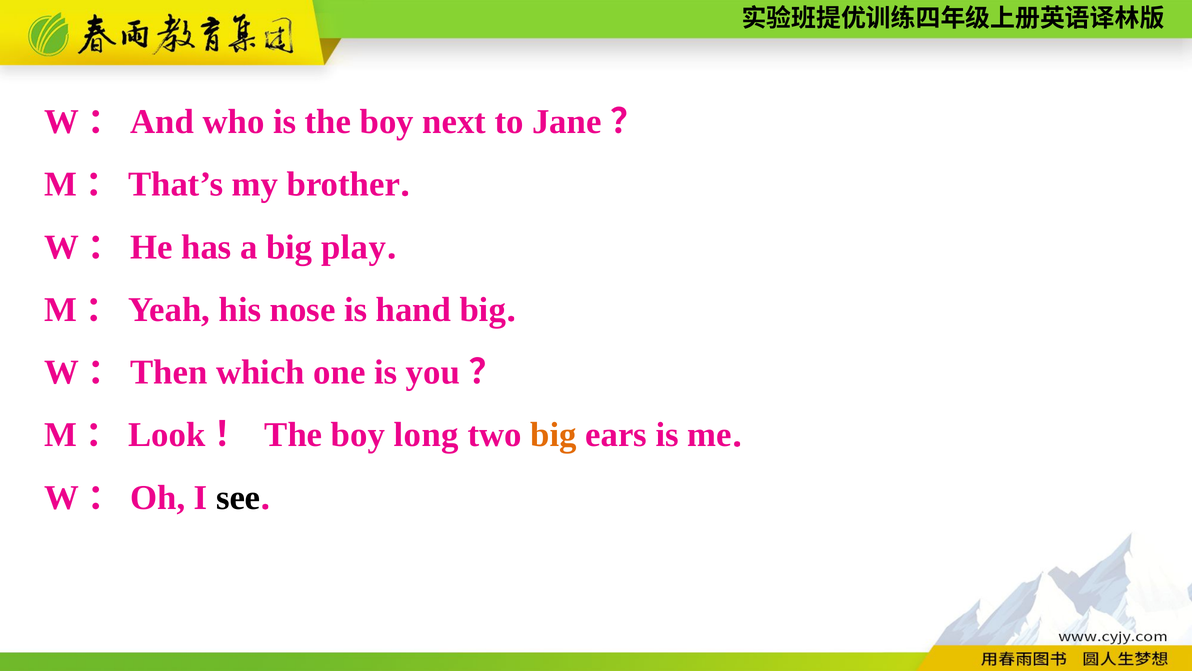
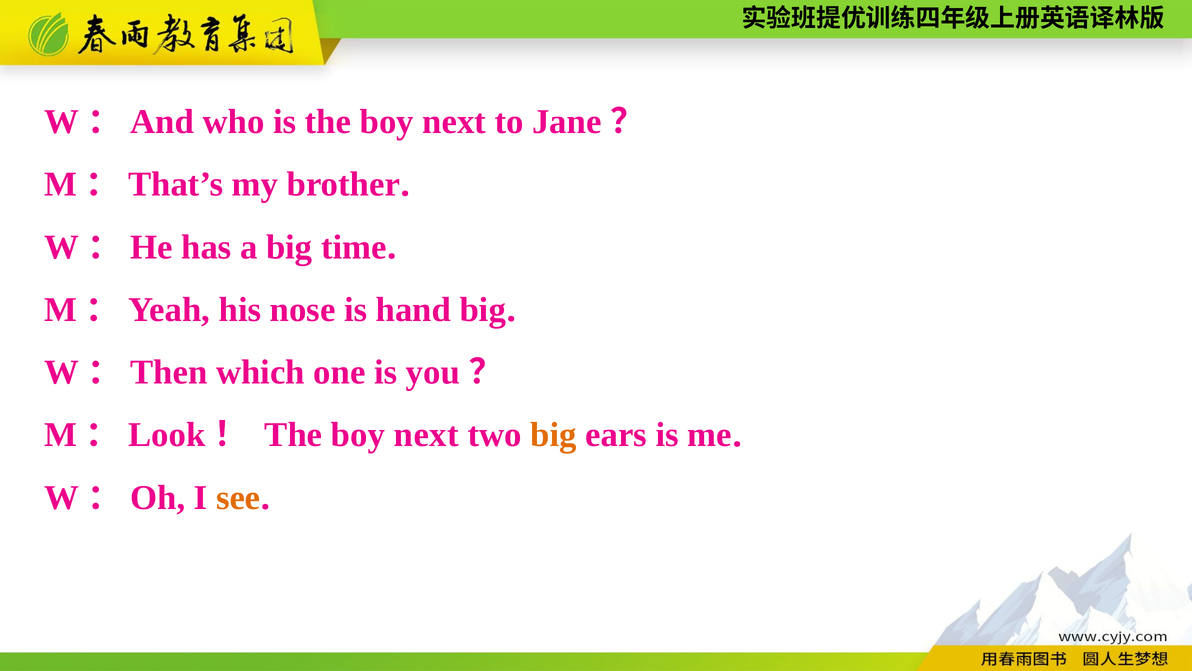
play: play -> time (354, 247)
long: long -> next (426, 435)
see colour: black -> orange (238, 497)
